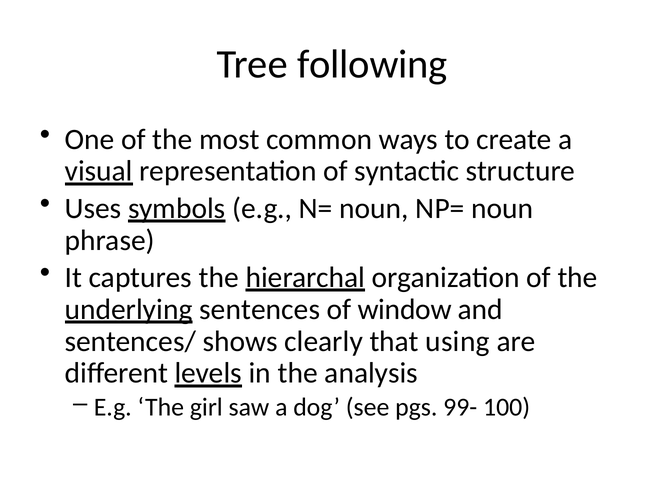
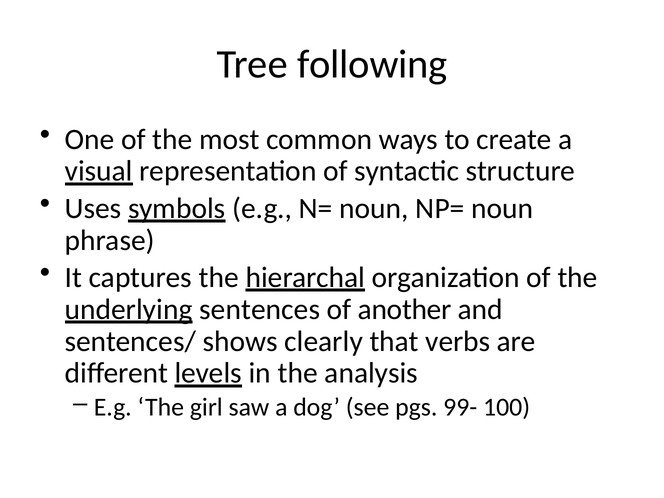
window: window -> another (405, 309)
using: using -> verbs (458, 341)
